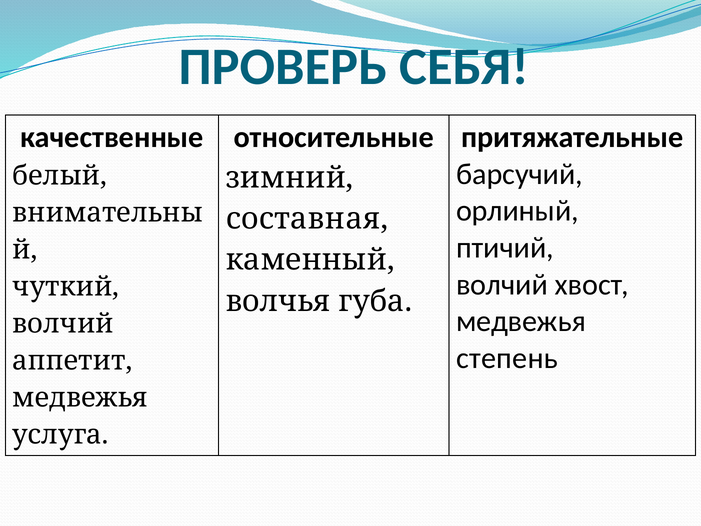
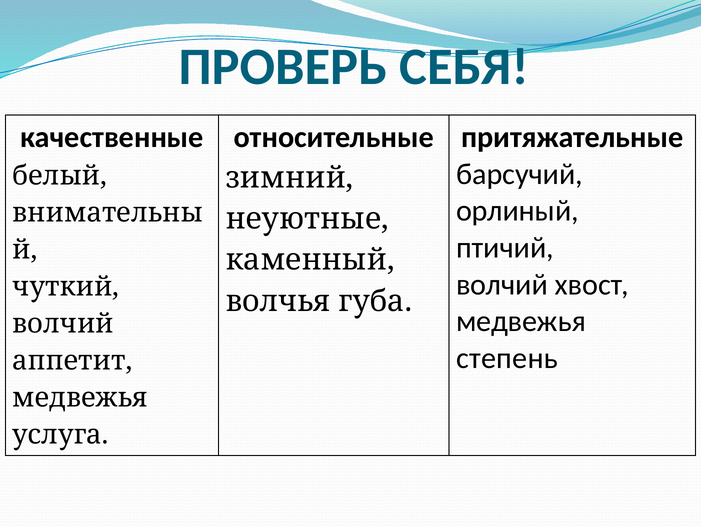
составная: составная -> неуютные (307, 219)
